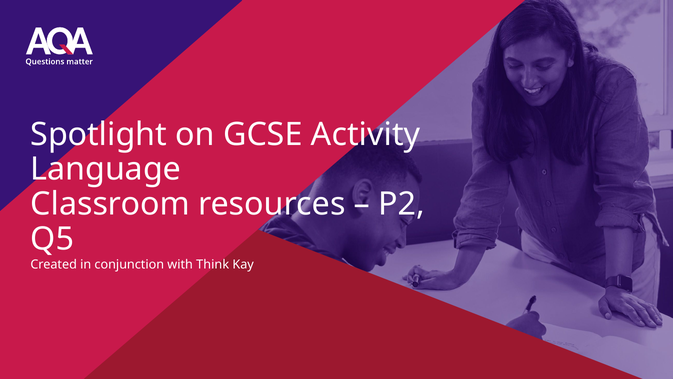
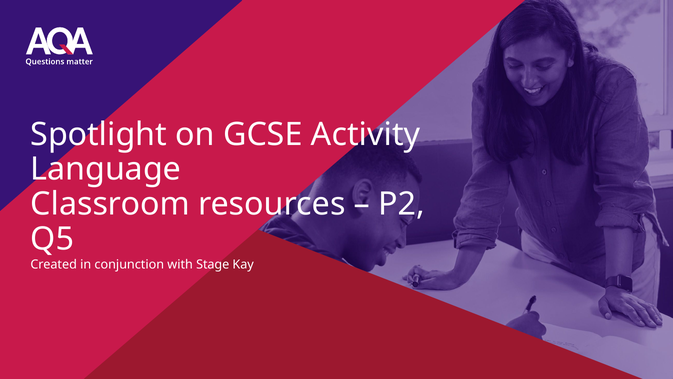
Think: Think -> Stage (213, 264)
